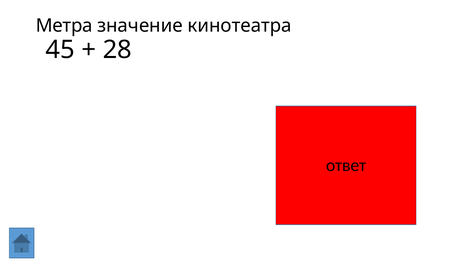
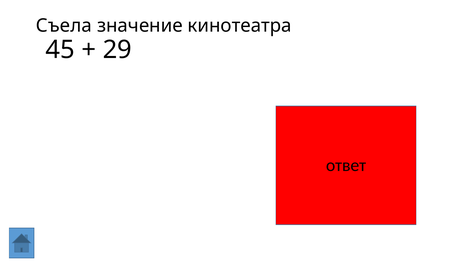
Метра: Метра -> Съела (64, 26)
28: 28 -> 29 (117, 50)
